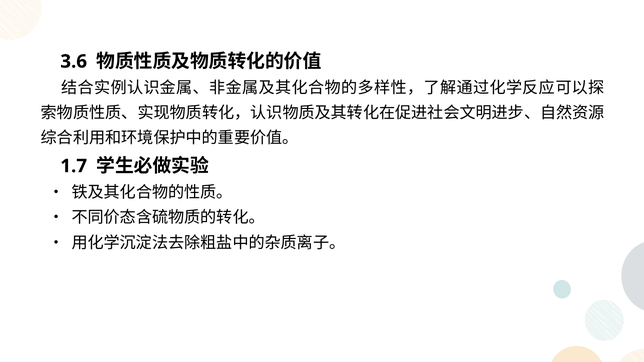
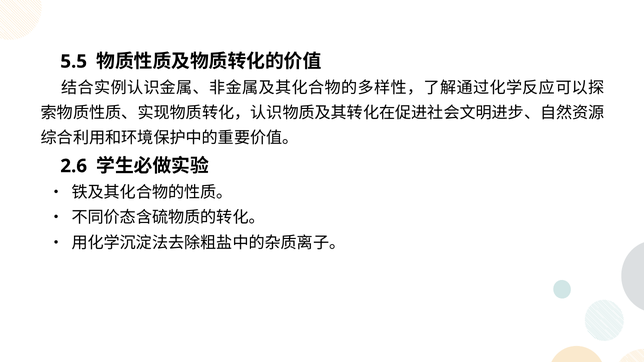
3.6: 3.6 -> 5.5 (74, 62)
1.7: 1.7 -> 2.6 (74, 166)
